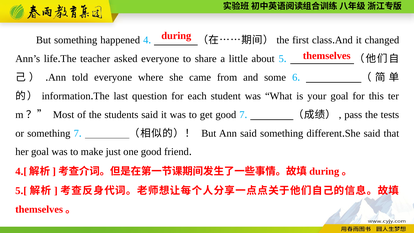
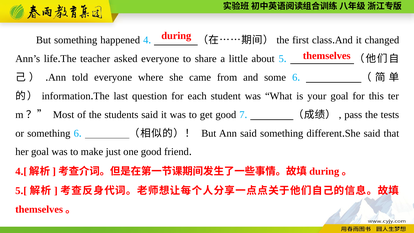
something 7: 7 -> 6 (76, 133)
